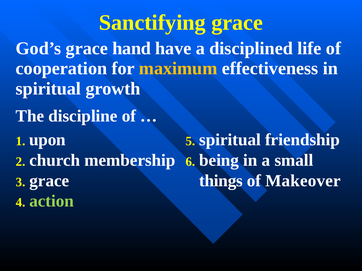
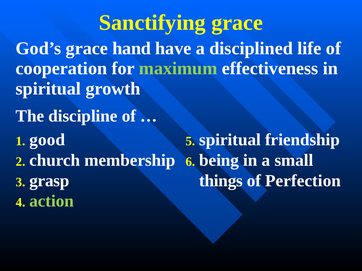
maximum colour: yellow -> light green (178, 69)
upon: upon -> good (47, 140)
Makeover: Makeover -> Perfection (303, 181)
grace: grace -> grasp (49, 181)
